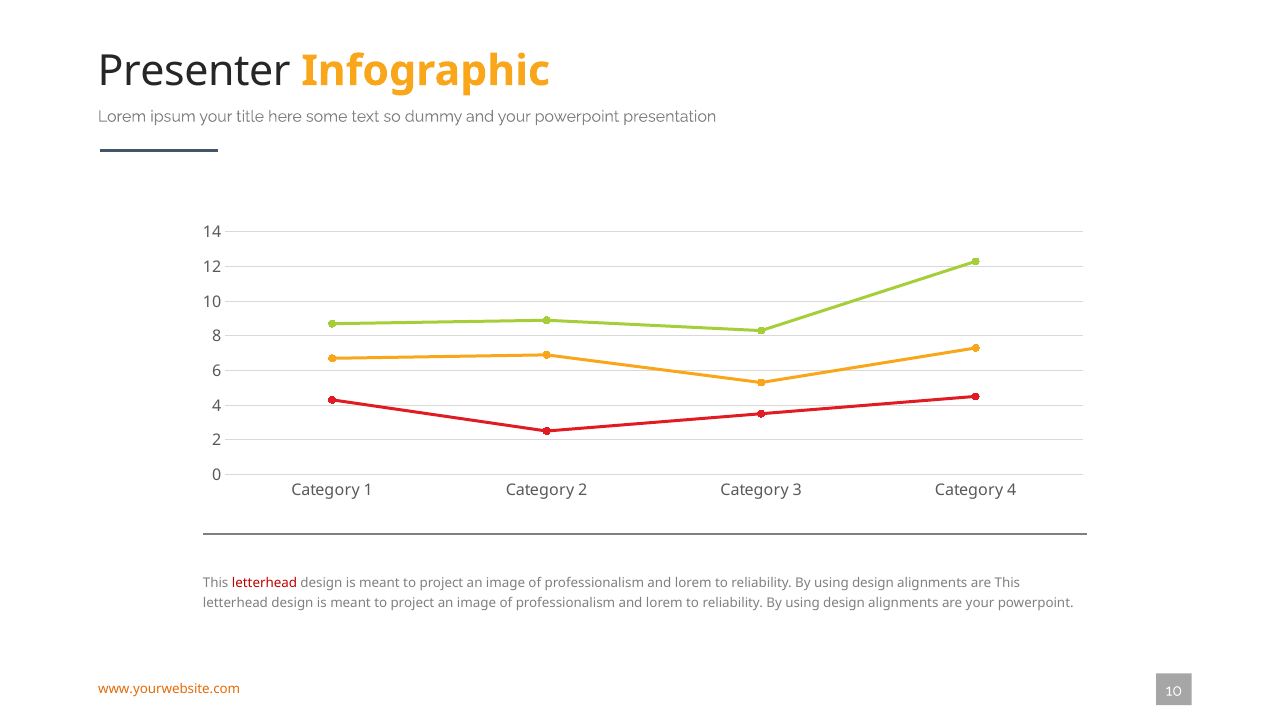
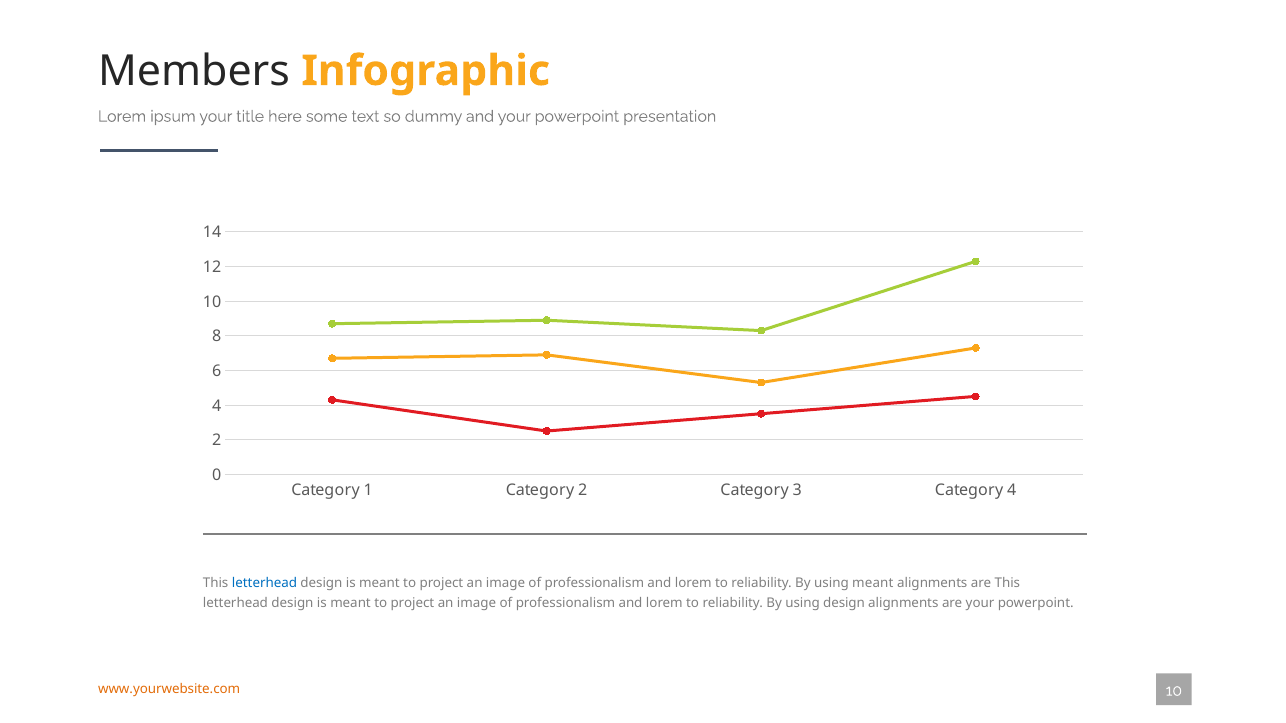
Presenter: Presenter -> Members (194, 71)
letterhead colour: red -> blue (264, 583)
design: design -> meant (873, 583)
